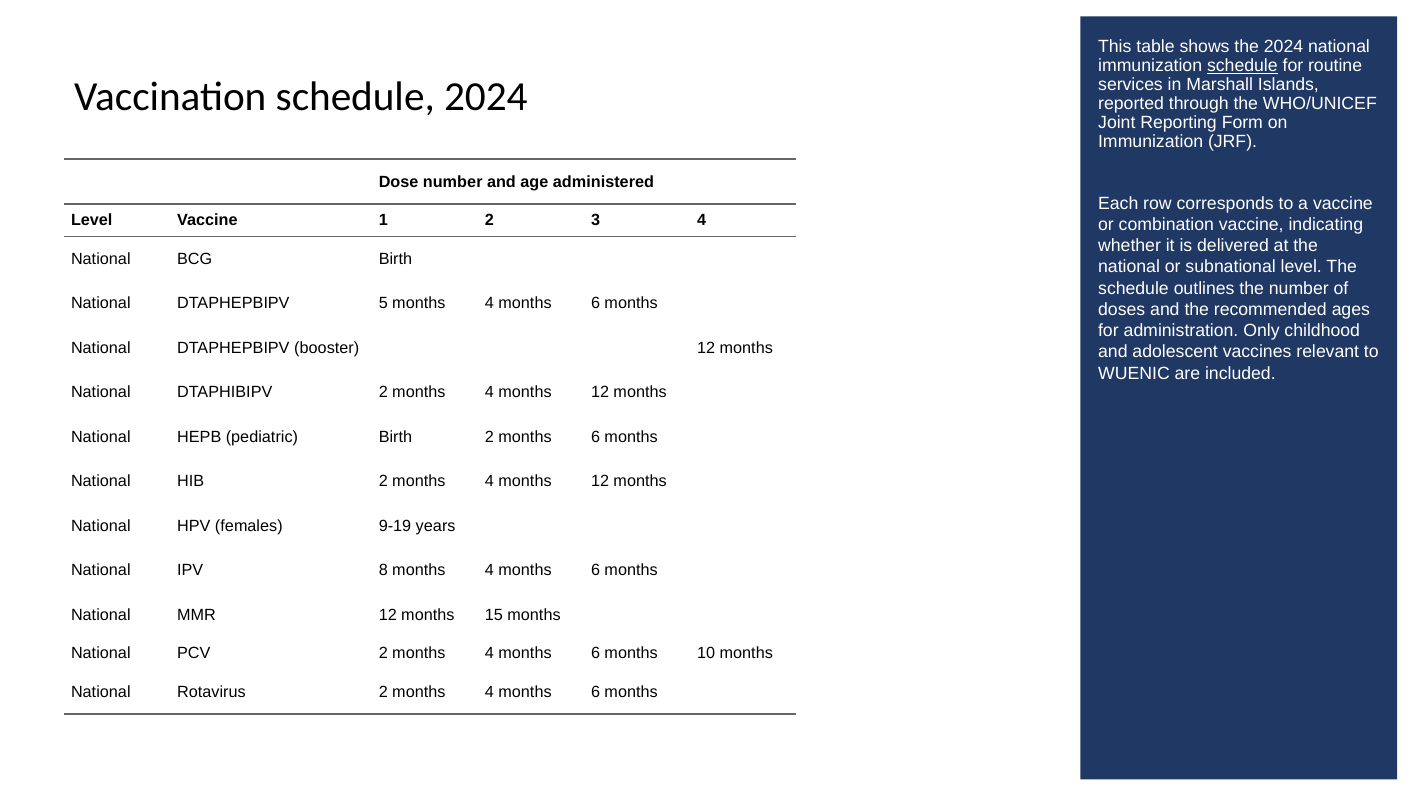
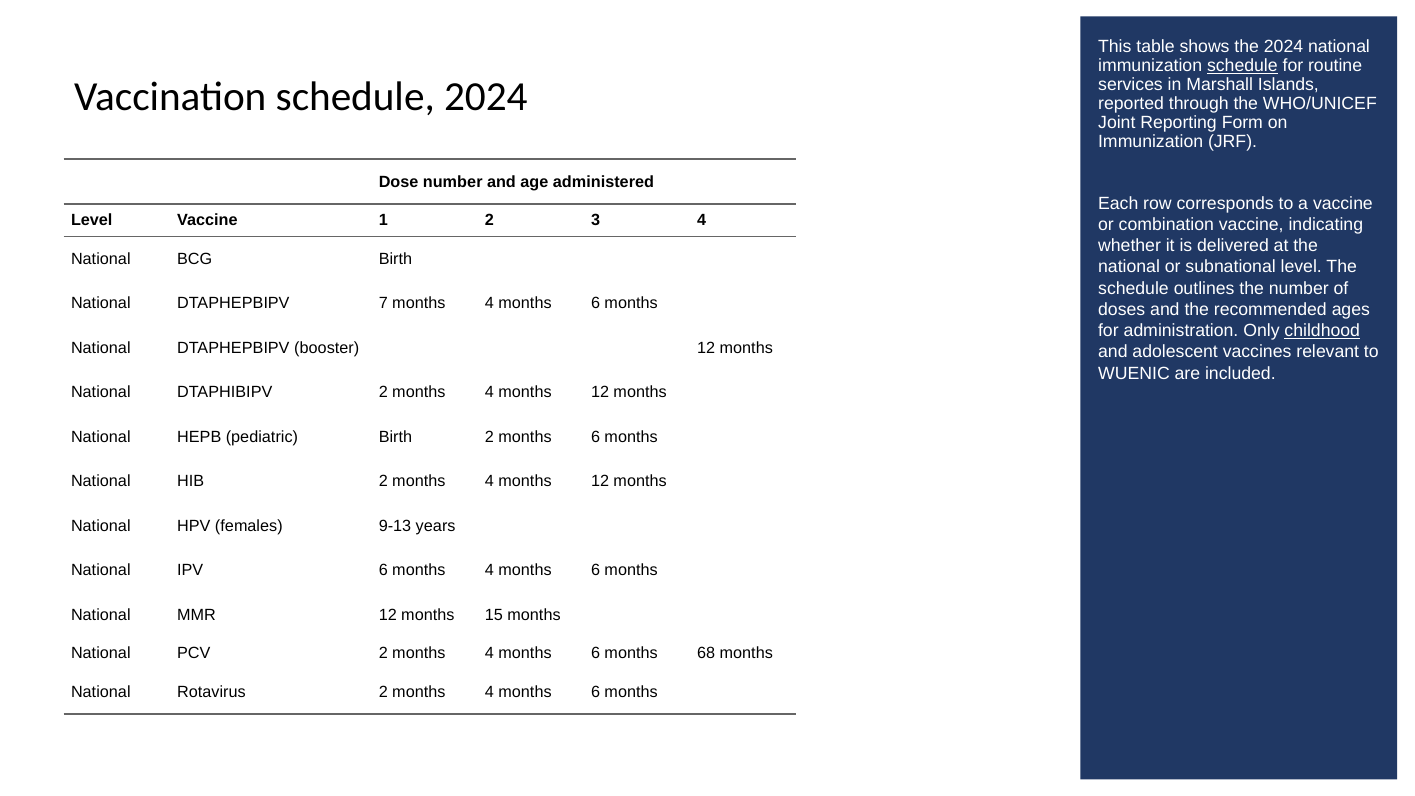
5: 5 -> 7 (383, 303)
childhood underline: none -> present (1322, 331)
9-19: 9-19 -> 9-13 (395, 526)
IPV 8: 8 -> 6 (383, 570)
10: 10 -> 68 (706, 653)
